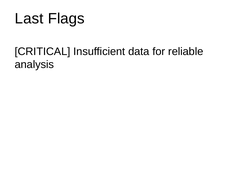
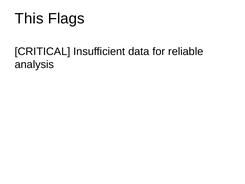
Last: Last -> This (29, 19)
